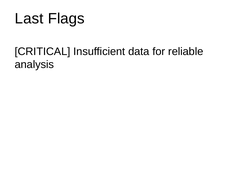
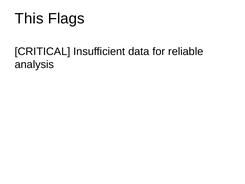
Last: Last -> This (29, 19)
